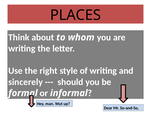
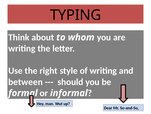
PLACES: PLACES -> TYPING (76, 15)
sincerely: sincerely -> between (26, 81)
